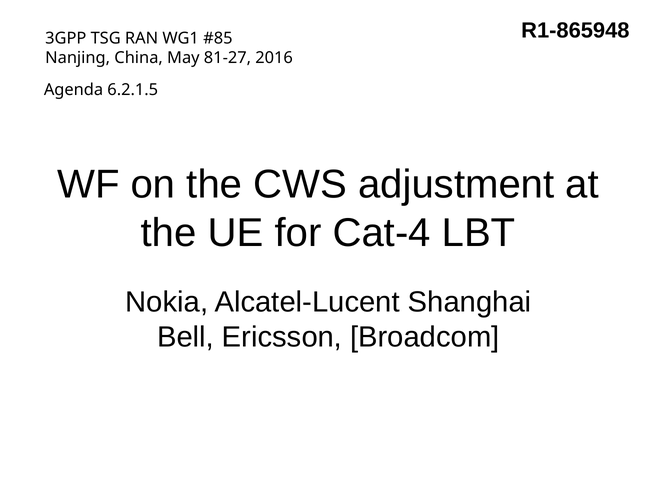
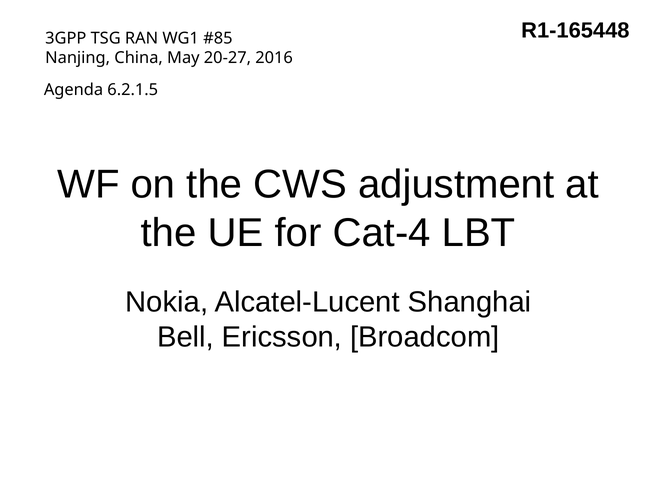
R1-865948: R1-865948 -> R1-165448 (575, 30)
81-27: 81-27 -> 20-27 (227, 58)
